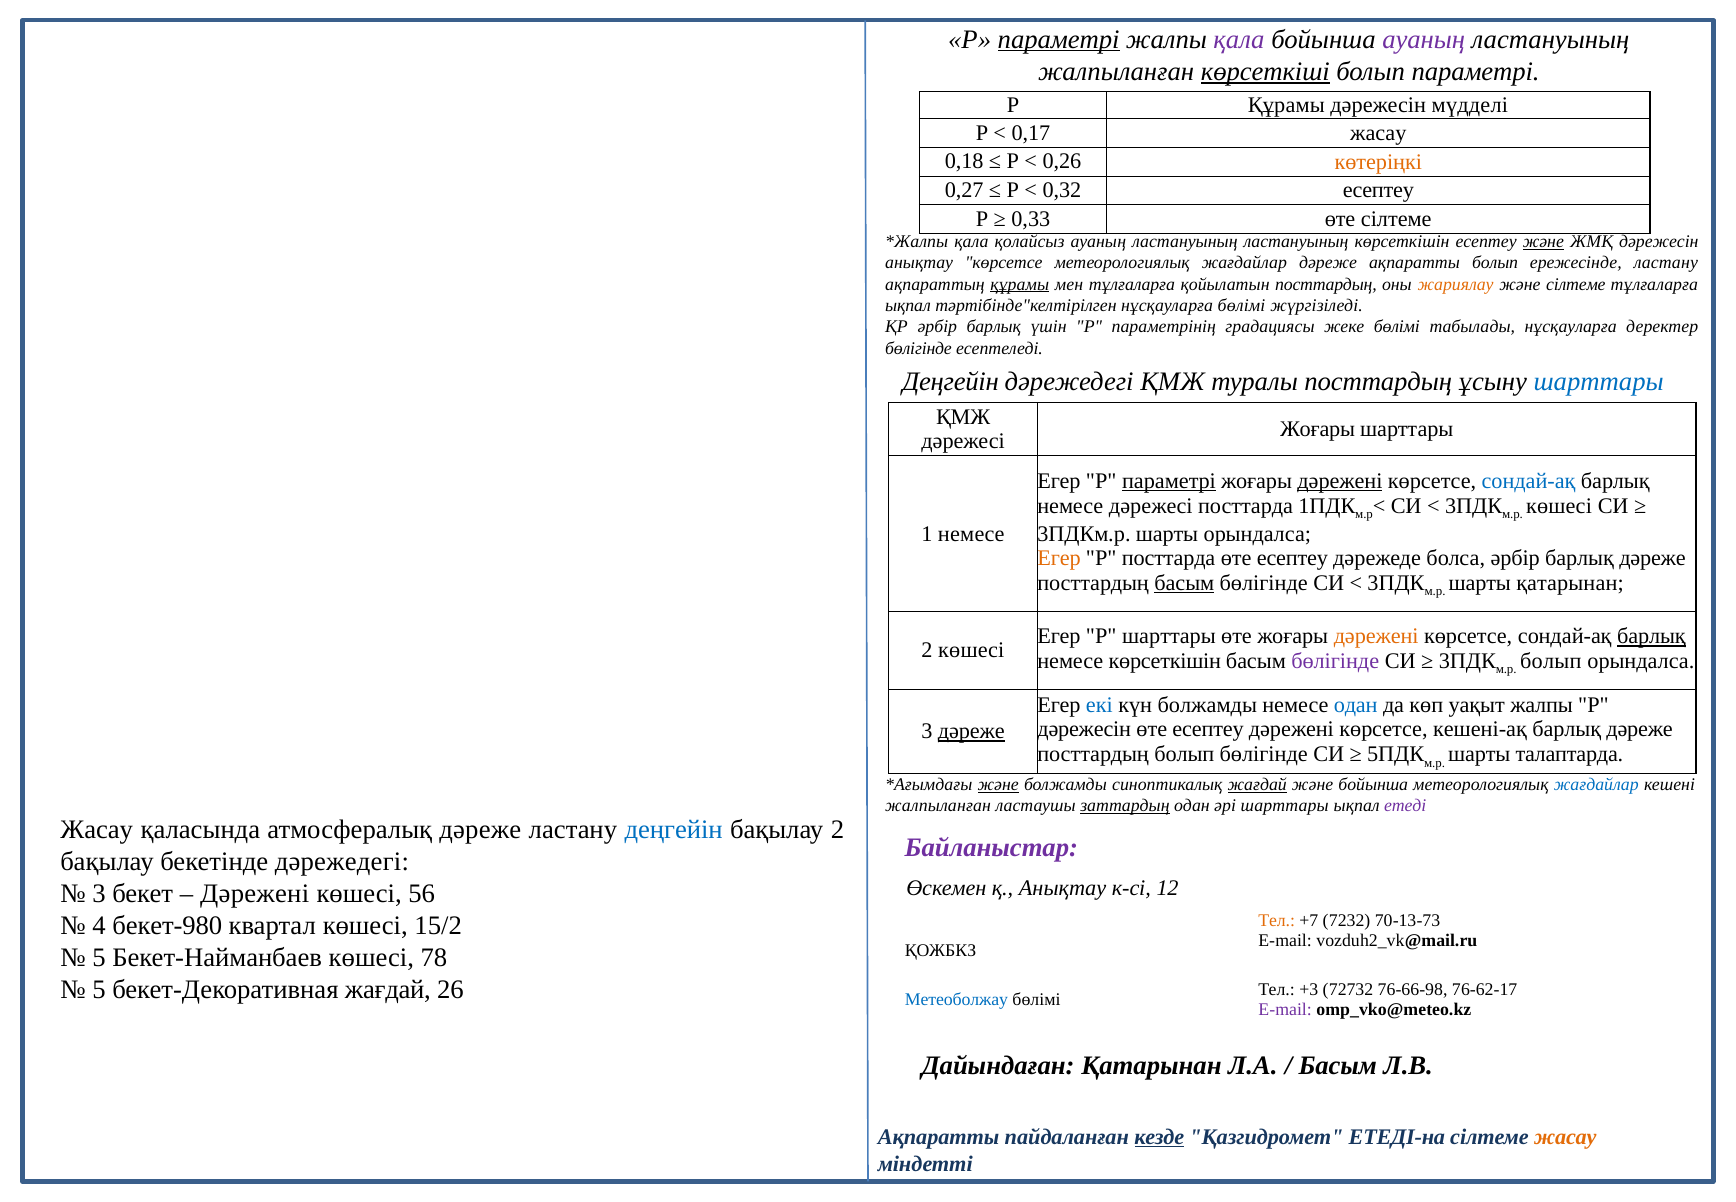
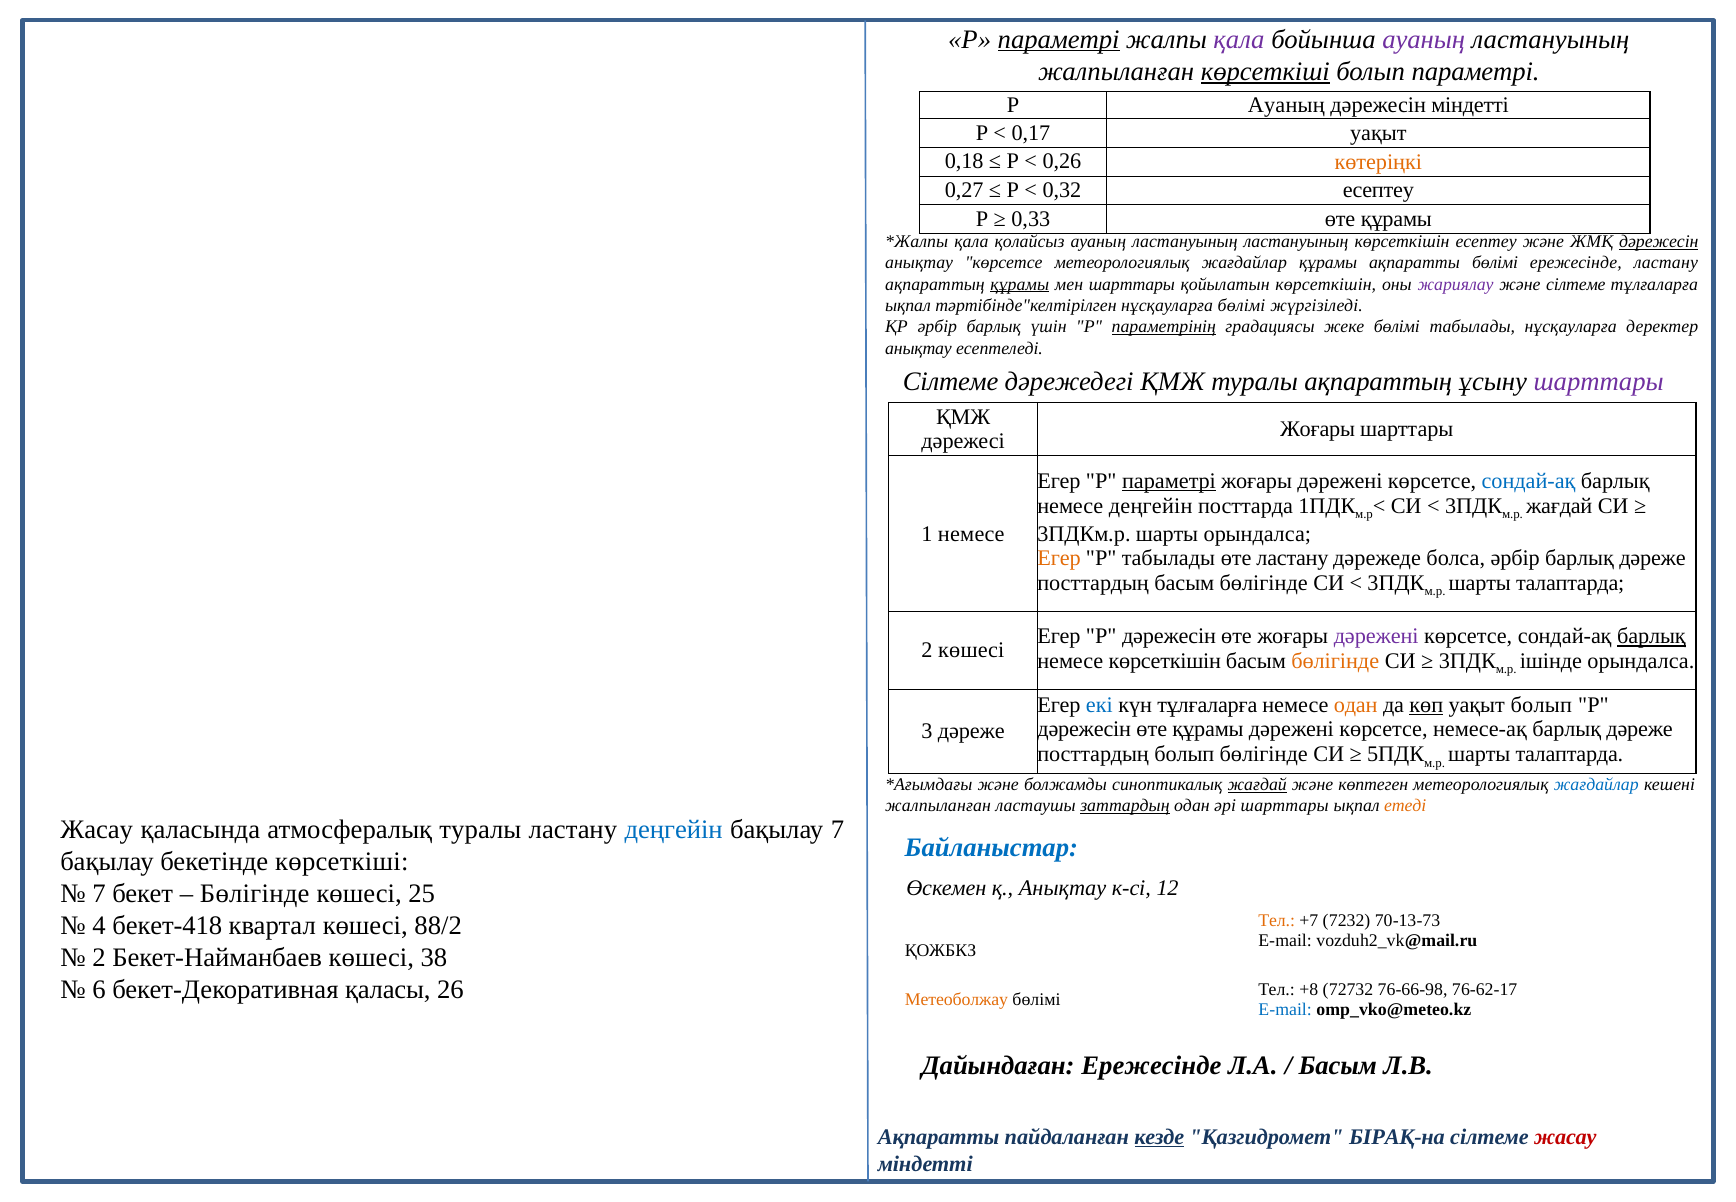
Р Құрамы: Құрамы -> Ауаның (1286, 105)
дәрежесін мүдделі: мүдделі -> міндетті (1470, 105)
0,17 жасау: жасау -> уақыт (1378, 133)
0,33 өте сілтеме: сілтеме -> құрамы (1396, 219)
және underline: present -> none (1543, 242)
дәрежесін underline: none -> present (1659, 242)
жағдайлар дәреже: дәреже -> құрамы (1328, 263)
ақпаратты болып: болып -> бөлімі (1495, 263)
мен тұлғаларға: тұлғаларға -> шарттары (1132, 284)
қойылатын посттардың: посттардың -> көрсеткішін (1326, 284)
жариялау colour: orange -> purple (1456, 284)
параметрінің underline: none -> present (1164, 327)
бөлігінде: бөлігінде -> анықтау (919, 348)
Деңгейін: Деңгейін -> Сілтеме (951, 382)
туралы посттардың: посттардың -> ақпараттың (1378, 382)
шарттары colour: blue -> purple (1599, 382)
дәрежені underline: present -> none (1340, 481)
немесе дәрежесі: дәрежесі -> деңгейін (1151, 506)
көшесі: көшесі -> жағдай (1559, 506)
P посттарда: посттарда -> табылады (1168, 558)
есептеу: есептеу -> ластану (1292, 558)
басым underline: present -> none (1184, 583)
қатарынан: қатарынан -> талаптарда (1570, 583)
Егер Р шарттары: шарттары -> дәрежесін (1169, 636)
дәрежені colour: orange -> purple (1376, 636)
бөлігінде colour: purple -> orange (1335, 661)
болып: болып -> ішінде (1551, 661)
күн болжамды: болжамды -> тұлғаларға (1207, 705)
одан colour: blue -> orange (1356, 705)
көп underline: none -> present (1426, 705)
уақыт жалпы: жалпы -> болып (1541, 705)
есептеу: есептеу -> құрамы (1208, 730)
кешені-ақ: кешені-ақ -> немесе-ақ (1480, 730)
дәреже underline: present -> none (971, 731)
және underline: present -> none (998, 785)
және бойынша: бойынша -> көптеген (1373, 785)
етеді colour: purple -> orange (1405, 806)
атмосфералық дәреже: дәреже -> туралы (480, 830)
бақылау 2: 2 -> 7 (837, 830)
Байланыстар colour: purple -> blue (991, 848)
бекетінде дәрежедегі: дәрежедегі -> көрсеткіші (342, 862)
3: 3 -> 7 (99, 894)
Дәрежені: Дәрежені -> Бөлігінде (255, 894)
56: 56 -> 25 (422, 894)
бекет-980: бекет-980 -> бекет-418 (167, 926)
15/2: 15/2 -> 88/2 (438, 926)
5: 5 -> 2 (99, 958)
78: 78 -> 38 (434, 958)
5: 5 -> 6 (99, 990)
бекет-Декоративная жағдай: жағдай -> қаласы (388, 990)
+3: +3 -> +8 (1309, 990)
Метеоболжау colour: blue -> orange (956, 1000)
E-mail colour: purple -> blue (1285, 1010)
Дайындаған Қатарынан: Қатарынан -> Ережесінде (1151, 1065)
ЕТЕДІ-на: ЕТЕДІ-на -> БІРАҚ-на (1397, 1137)
жасау colour: orange -> red (1565, 1137)
